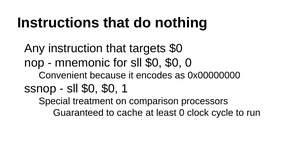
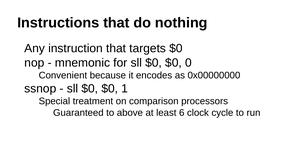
cache: cache -> above (130, 113)
least 0: 0 -> 6 (182, 113)
